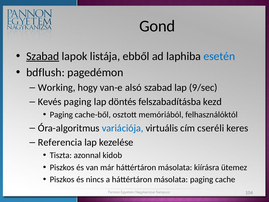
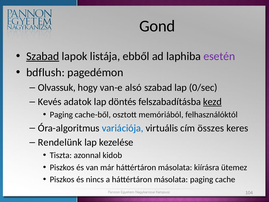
esetén colour: blue -> purple (219, 56)
Working: Working -> Olvassuk (57, 87)
9/sec: 9/sec -> 0/sec (203, 87)
Kevés paging: paging -> adatok (78, 102)
kezd underline: none -> present (212, 102)
cseréli: cseréli -> összes (211, 128)
Referencia: Referencia -> Rendelünk (60, 142)
